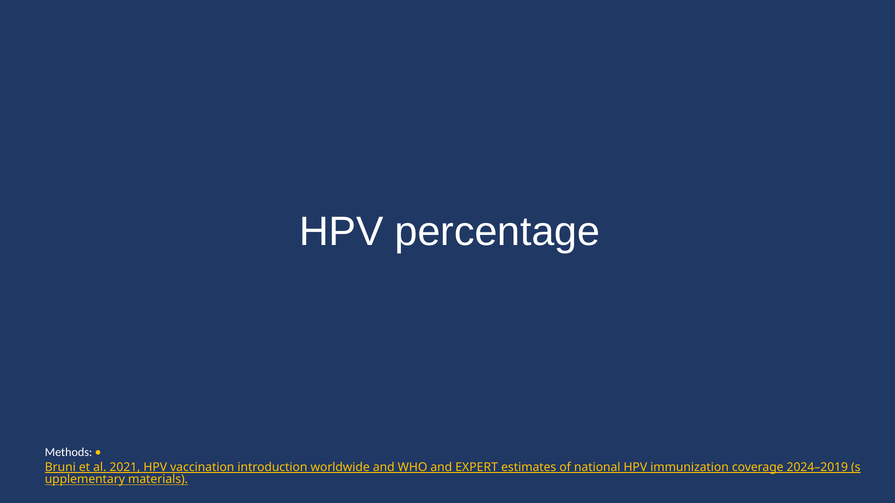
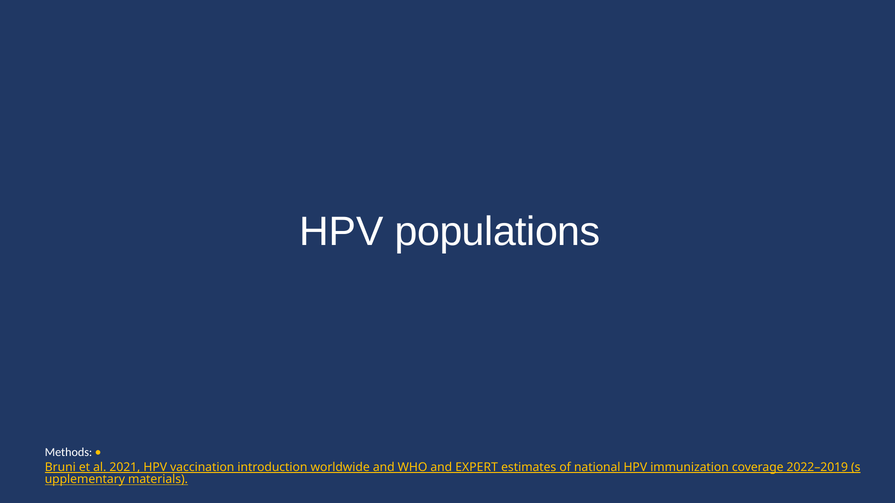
percentage: percentage -> populations (498, 232)
2024–2019: 2024–2019 -> 2022–2019 (817, 467)
